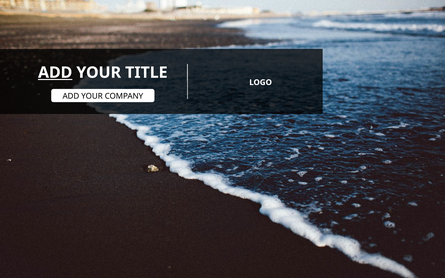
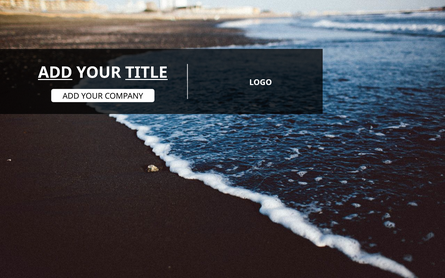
TITLE underline: none -> present (146, 73)
